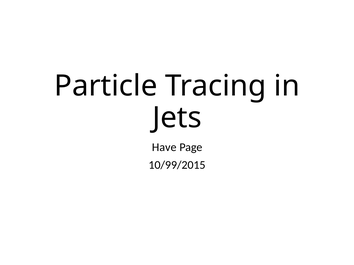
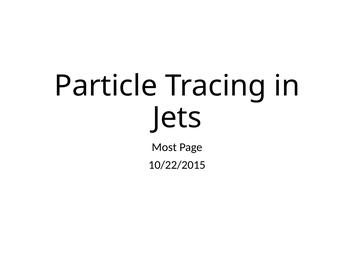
Have: Have -> Most (164, 148)
10/99/2015: 10/99/2015 -> 10/22/2015 (177, 165)
